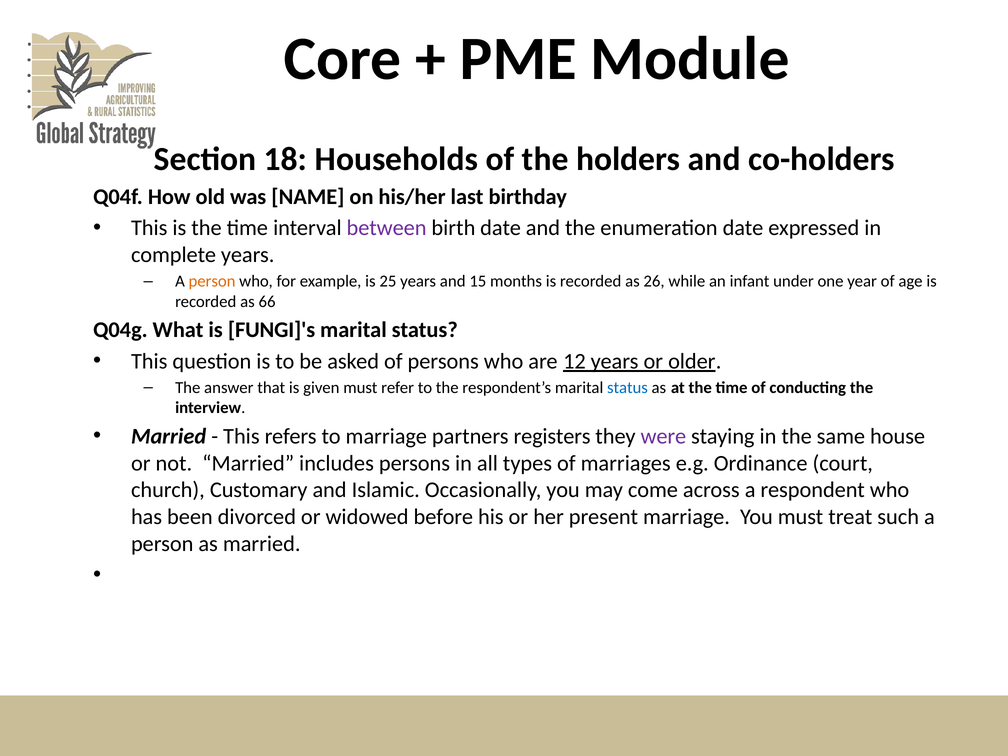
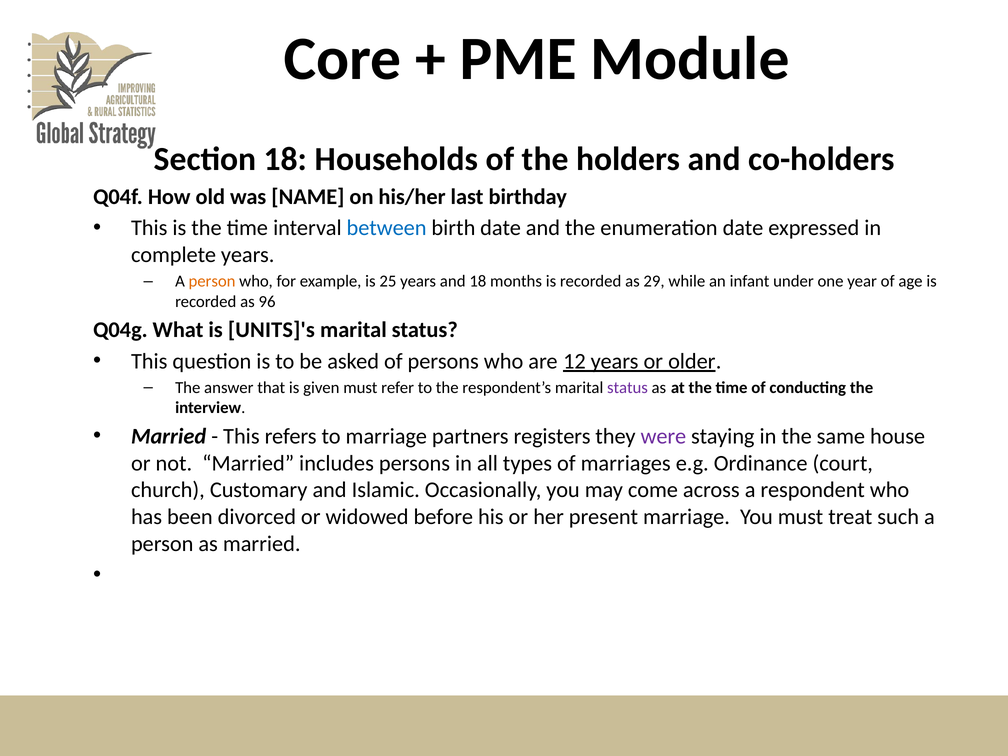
between colour: purple -> blue (387, 228)
and 15: 15 -> 18 (478, 281)
26: 26 -> 29 (654, 281)
66: 66 -> 96 (267, 302)
FUNGI]'s: FUNGI]'s -> UNITS]'s (271, 330)
status colour: blue -> purple (628, 388)
